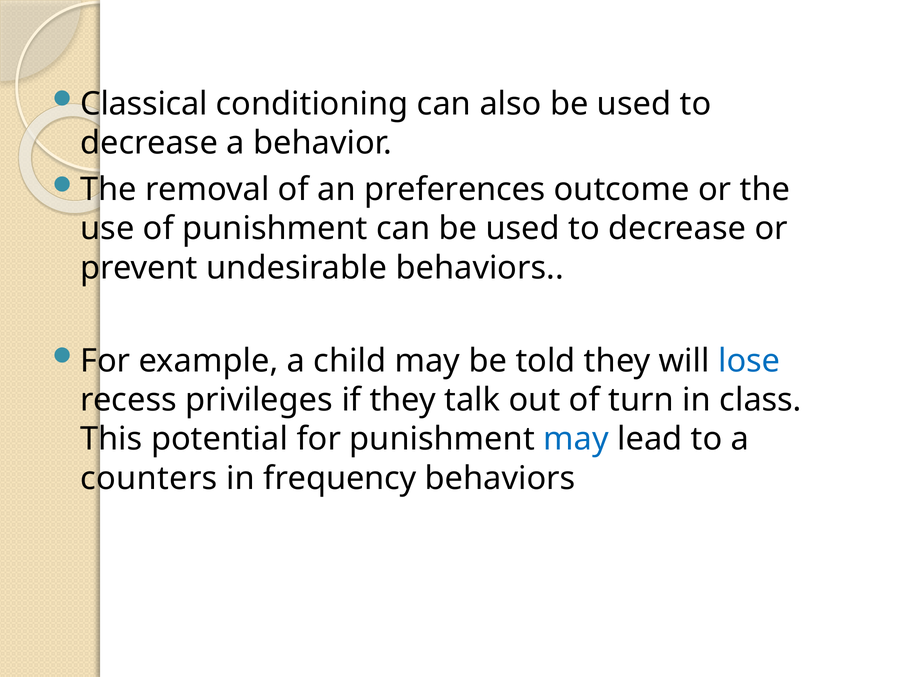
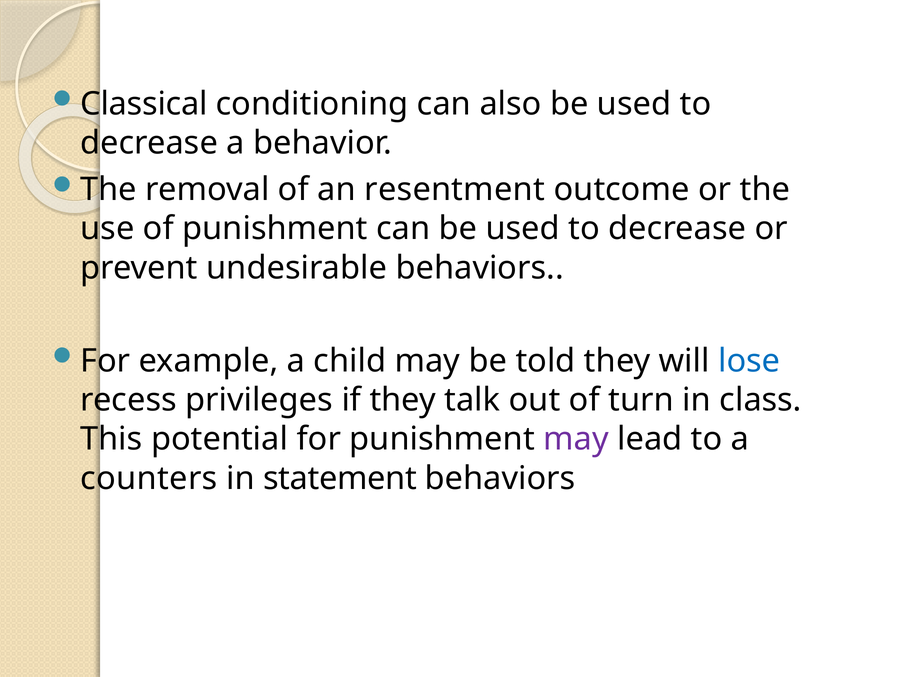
preferences: preferences -> resentment (455, 190)
may colour: blue -> purple (576, 439)
frequency: frequency -> statement (340, 478)
